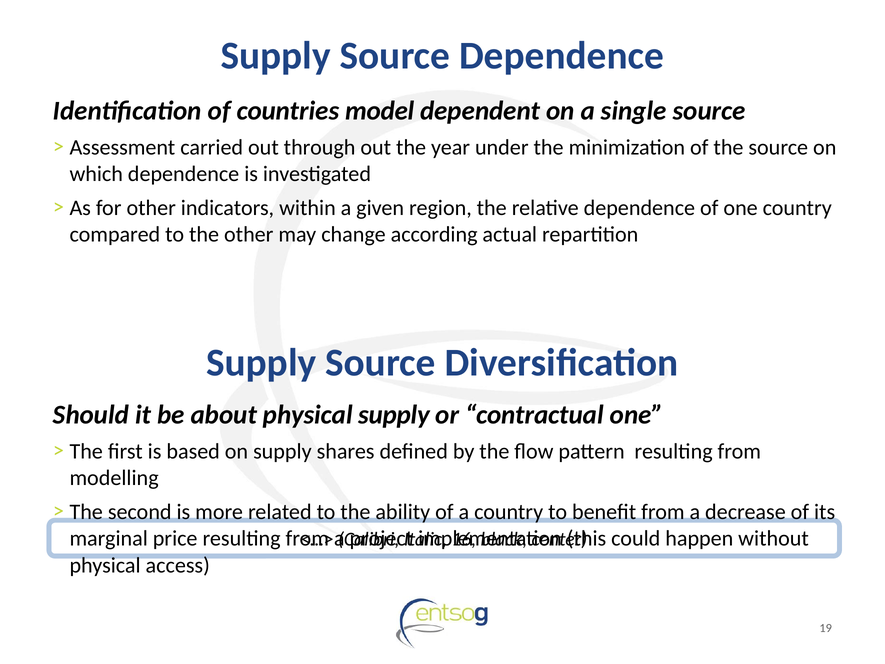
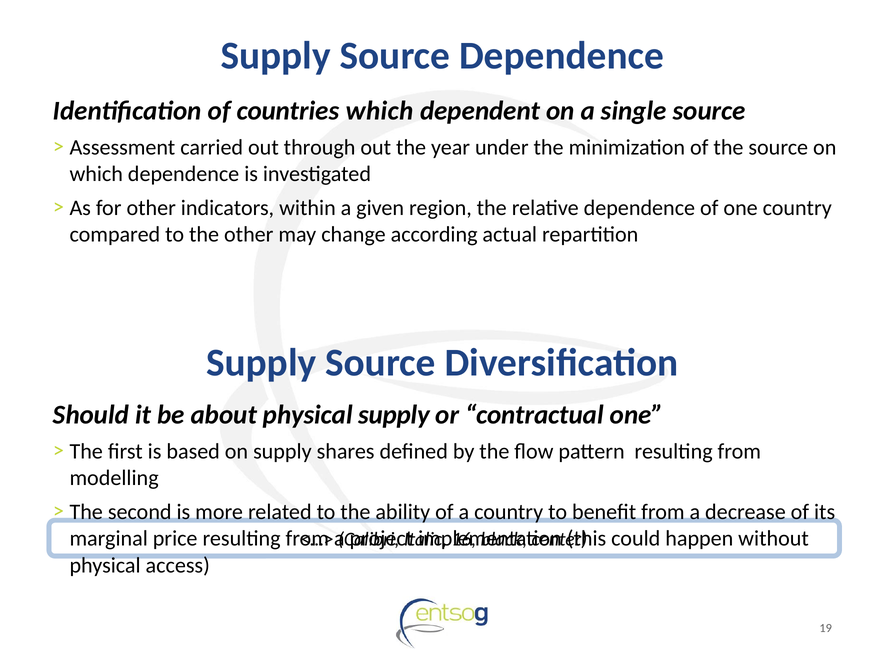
countries model: model -> which (380, 111)
